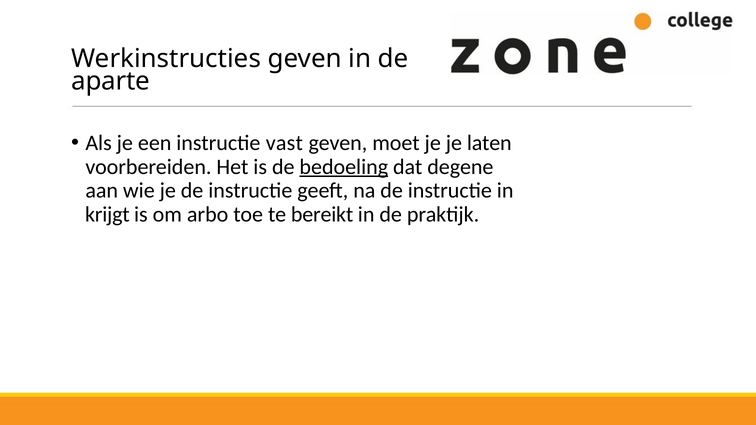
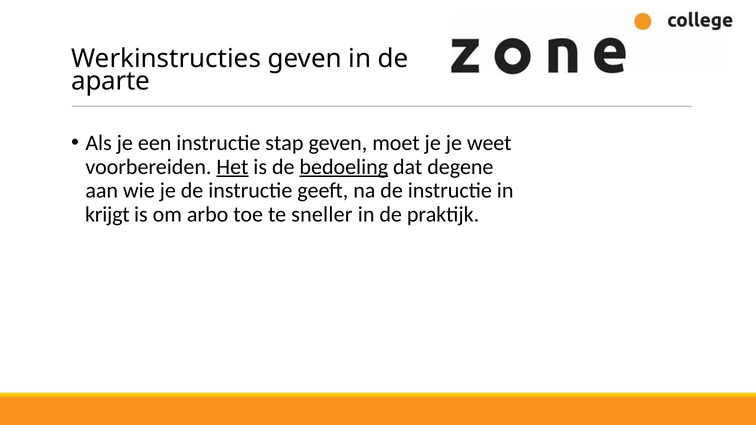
vast: vast -> stap (284, 143)
laten: laten -> weet (489, 143)
Het underline: none -> present (232, 167)
bereikt: bereikt -> sneller (322, 215)
